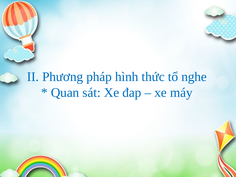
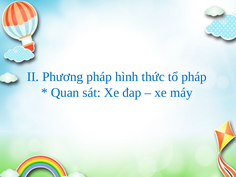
tổ nghe: nghe -> pháp (194, 77)
